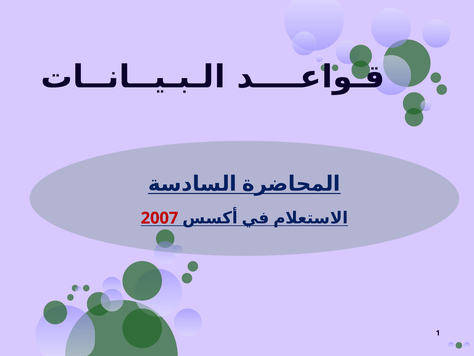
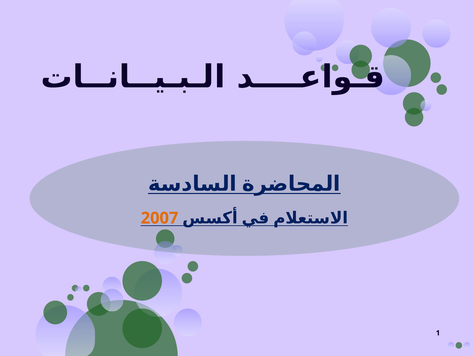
2007 colour: red -> orange (160, 218)
